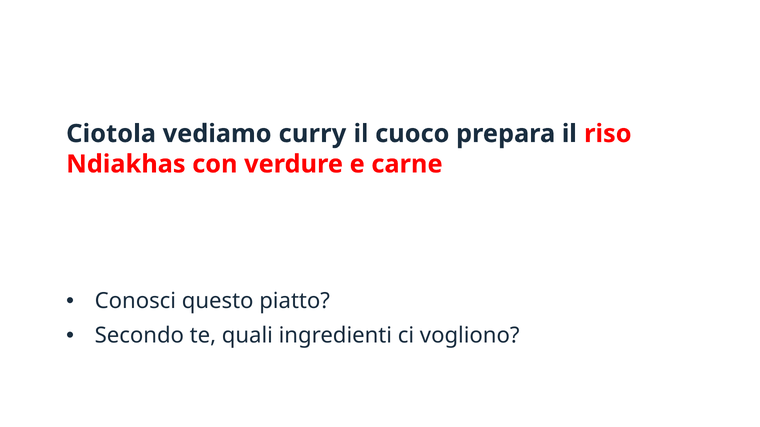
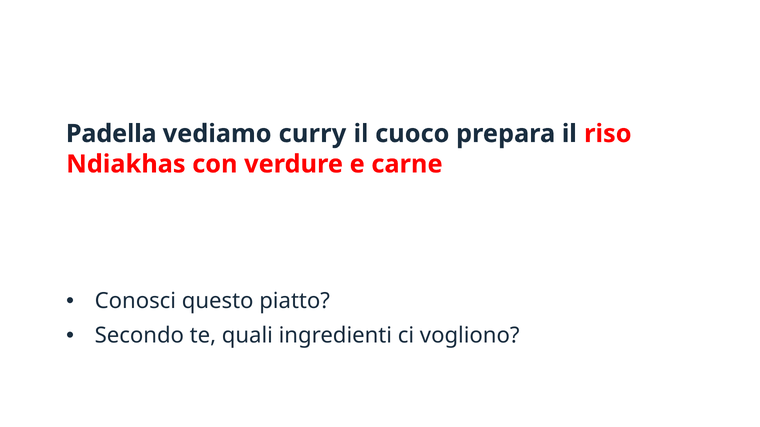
Ciotola: Ciotola -> Padella (111, 134)
